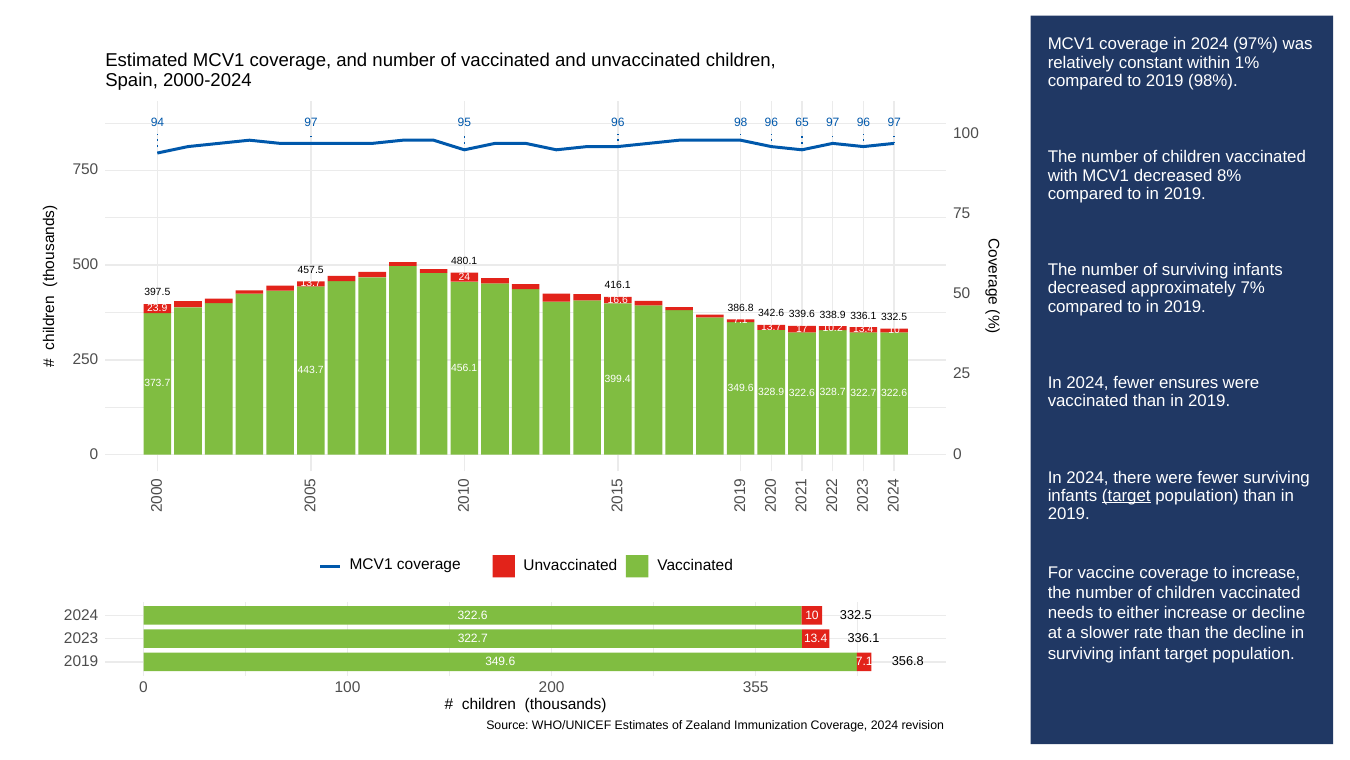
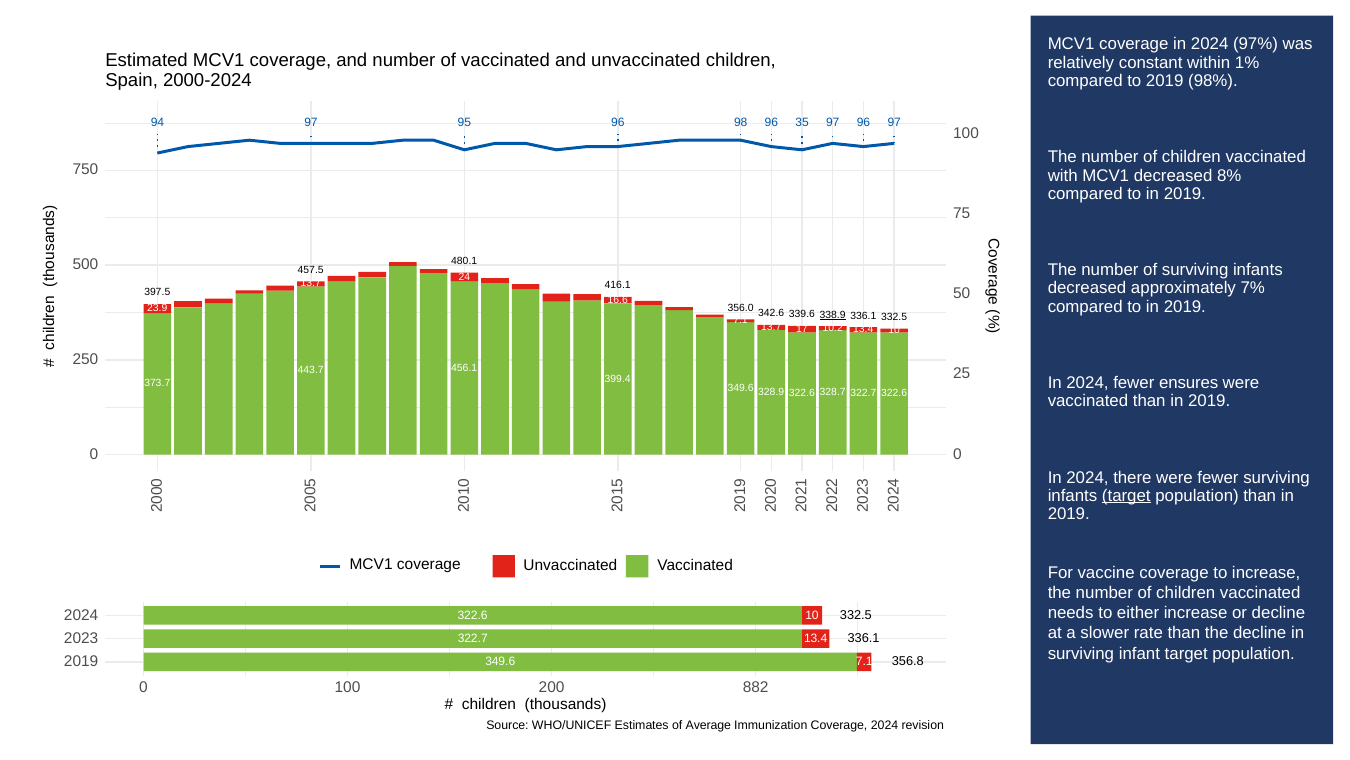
65: 65 -> 35 (802, 122)
386.8: 386.8 -> 356.0 (741, 308)
338.9 underline: none -> present (833, 314)
355: 355 -> 882 (756, 687)
Zealand: Zealand -> Average (708, 725)
